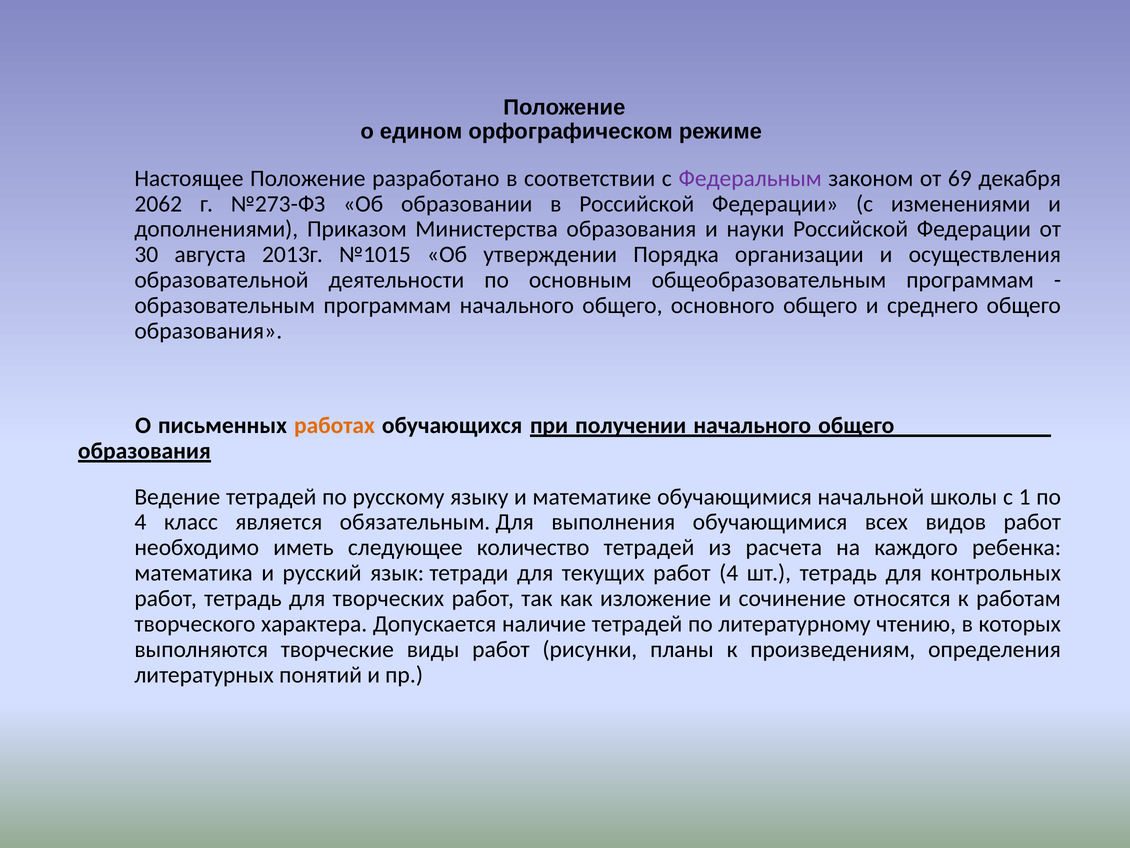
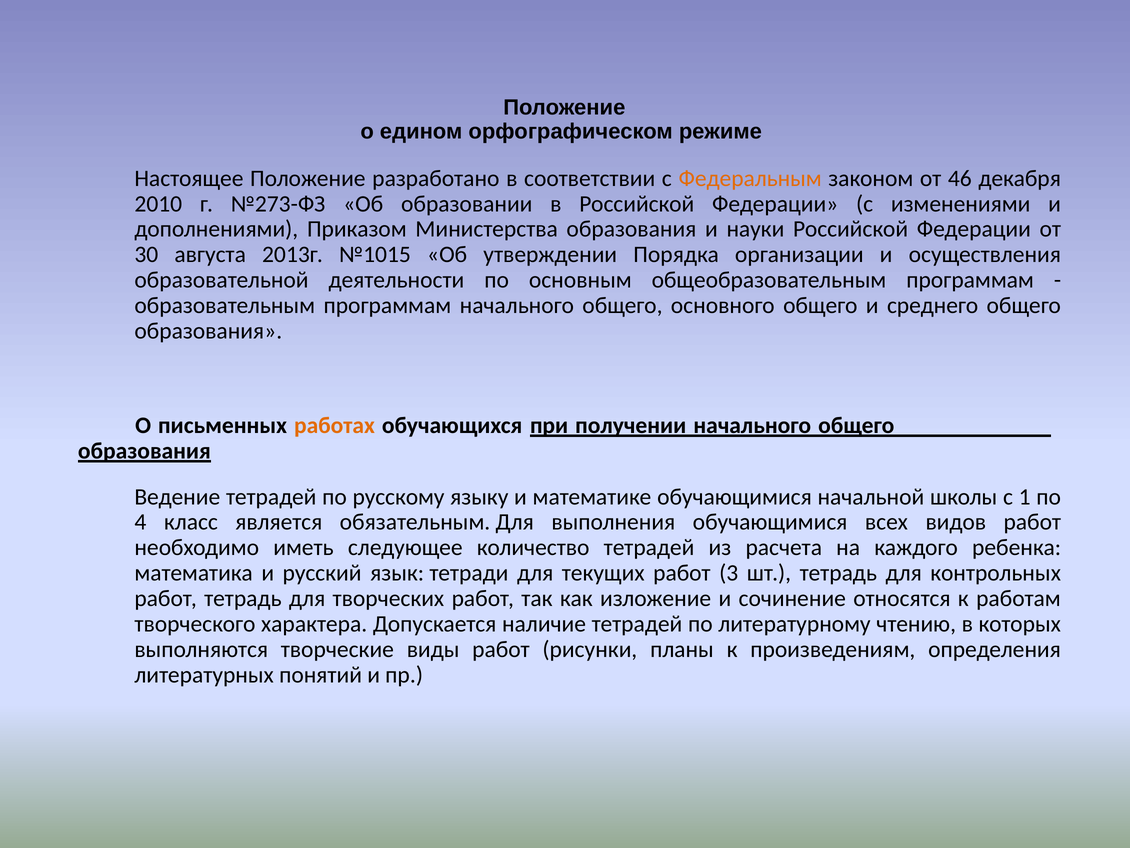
Федеральным colour: purple -> orange (750, 178)
69: 69 -> 46 (960, 178)
2062: 2062 -> 2010 (158, 204)
работ 4: 4 -> 3 (729, 573)
